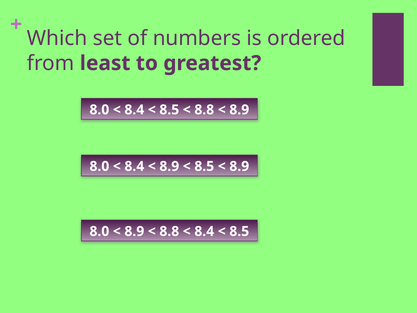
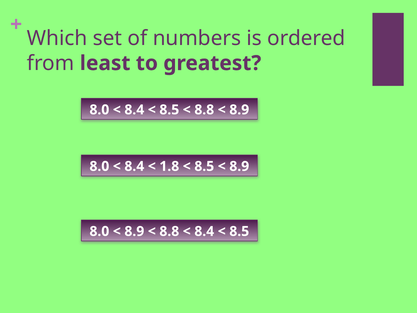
8.9: 8.9 -> 1.8 (169, 166)
